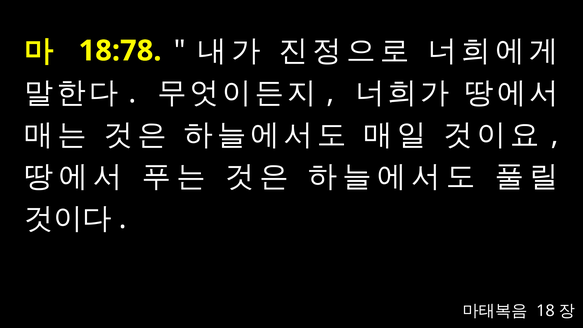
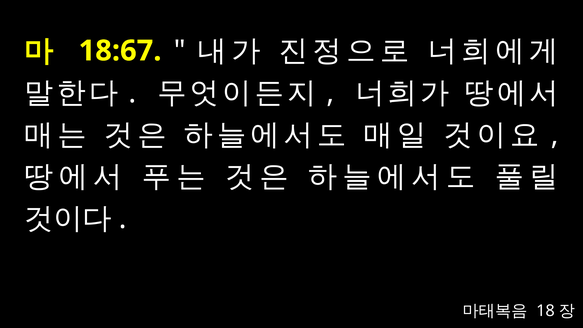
18:78: 18:78 -> 18:67 (120, 51)
